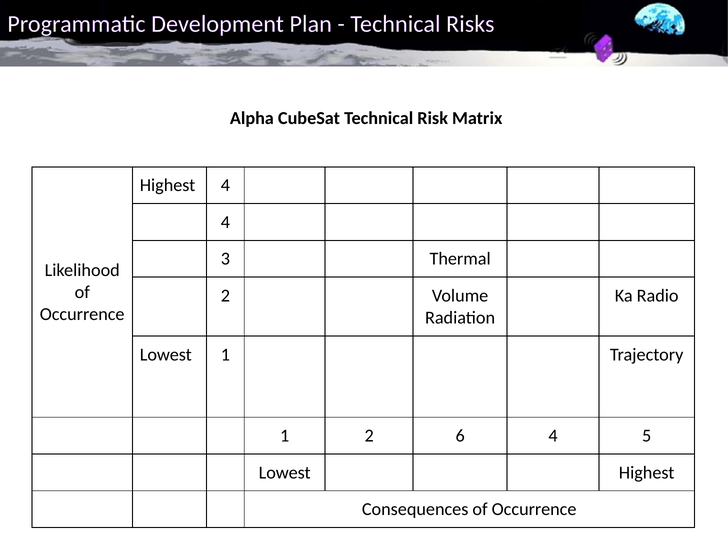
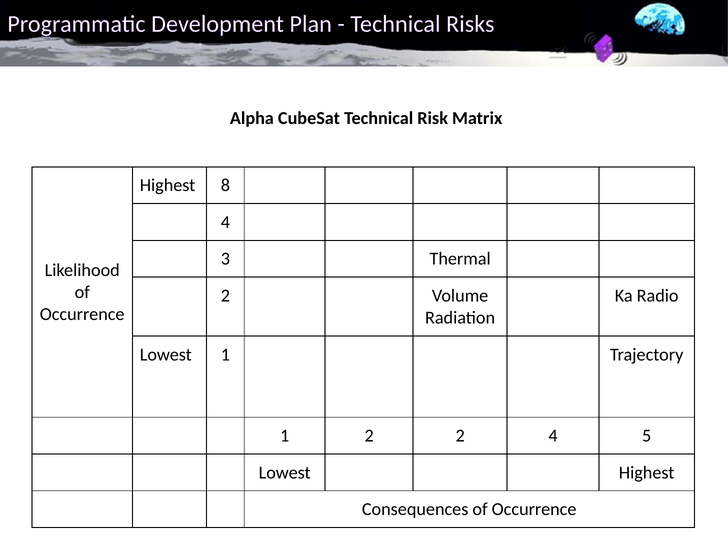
Highest 4: 4 -> 8 (225, 185)
2 6: 6 -> 2 (460, 436)
